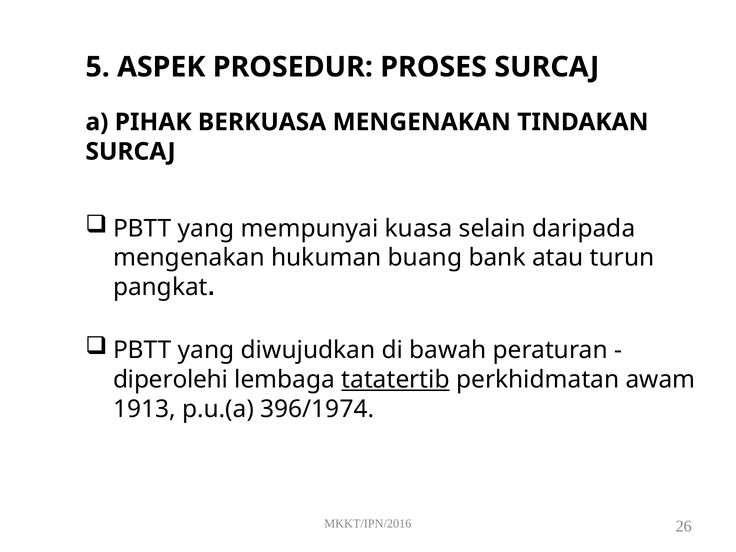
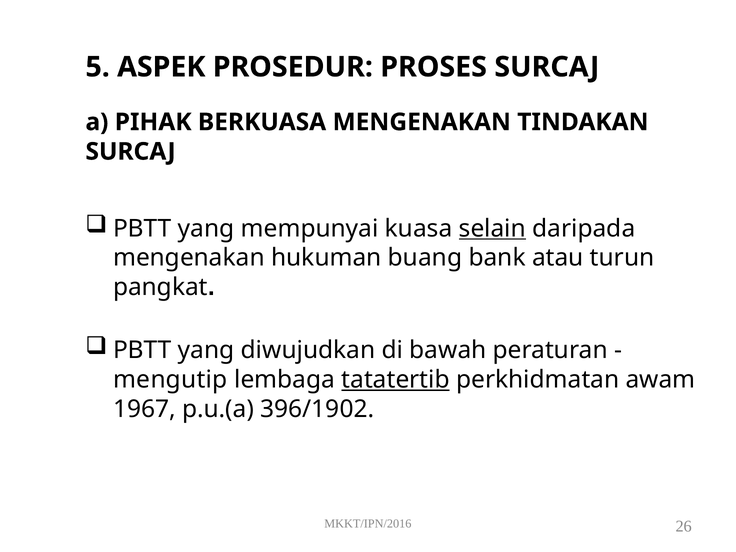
selain underline: none -> present (492, 228)
diperolehi: diperolehi -> mengutip (170, 380)
1913: 1913 -> 1967 (144, 409)
396/1974: 396/1974 -> 396/1902 (317, 409)
